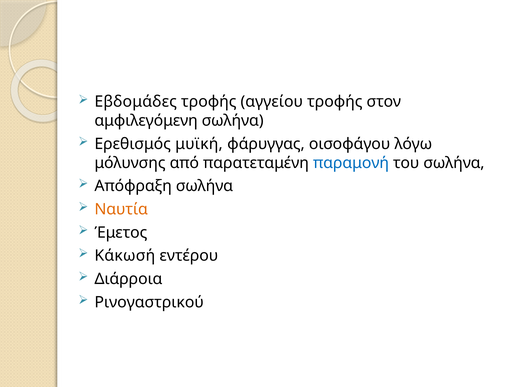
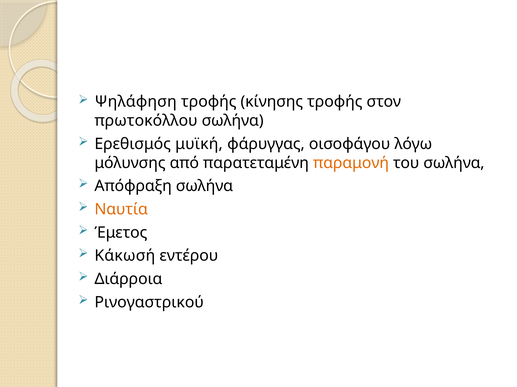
Εβδομάδες: Εβδομάδες -> Ψηλάφηση (136, 102)
αγγείου: αγγείου -> κίνησης (272, 102)
αμφιλεγόμενη: αμφιλεγόμενη -> πρωτοκόλλου (146, 121)
παραμονή colour: blue -> orange (351, 163)
